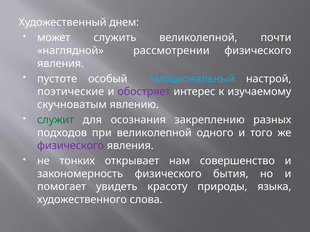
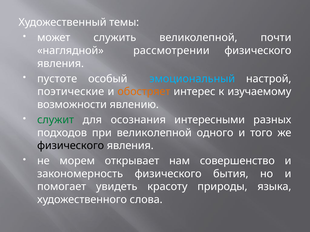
днем: днем -> темы (124, 22)
обостряет colour: purple -> orange (144, 92)
скучноватым: скучноватым -> возможности (72, 105)
закреплению: закреплению -> интересными (210, 120)
физического colour: purple -> black (71, 146)
тонких: тонких -> морем (77, 161)
